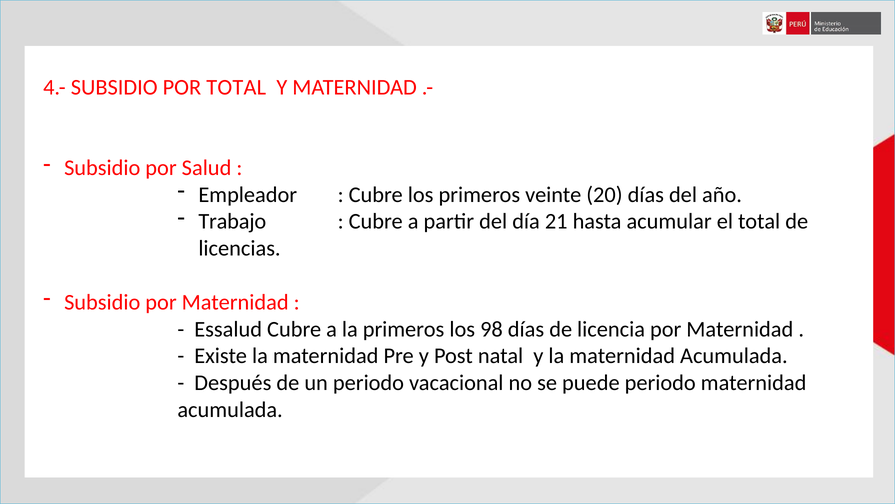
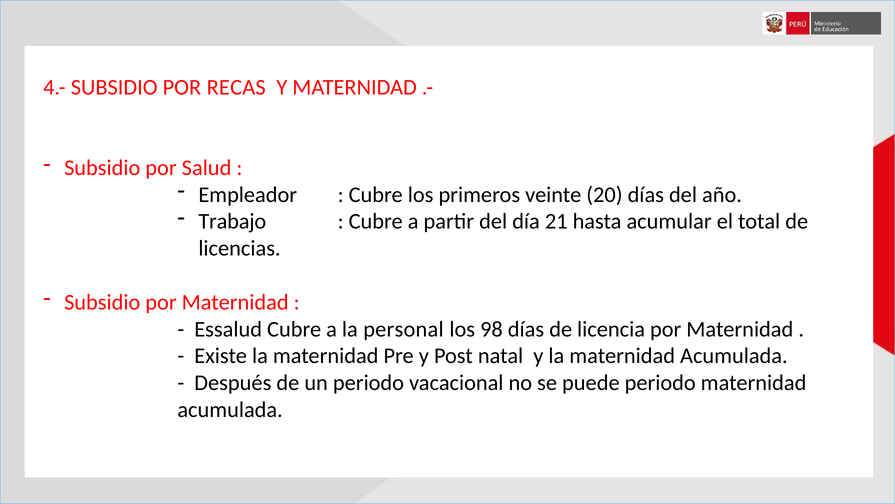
POR TOTAL: TOTAL -> RECAS (236, 87)
la primeros: primeros -> personal (403, 329)
